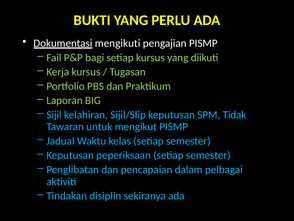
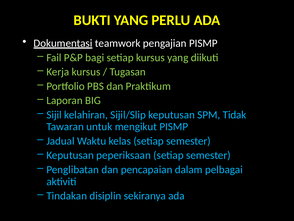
mengikuti: mengikuti -> teamwork (118, 43)
